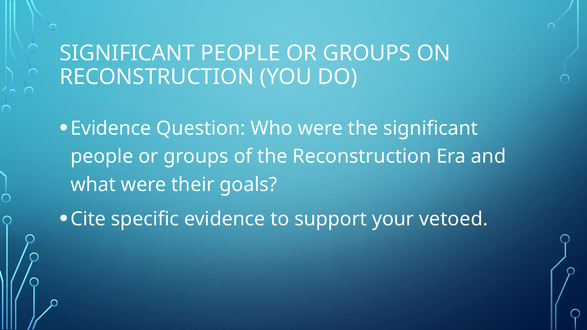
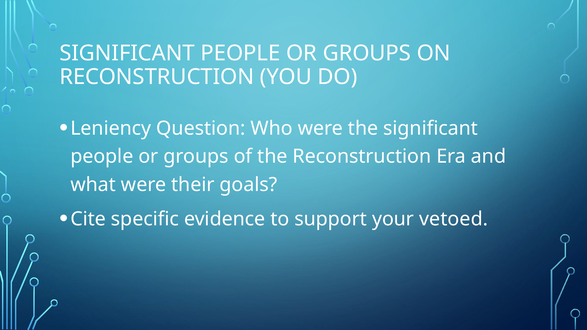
Evidence: Evidence -> Leniency (111, 128)
